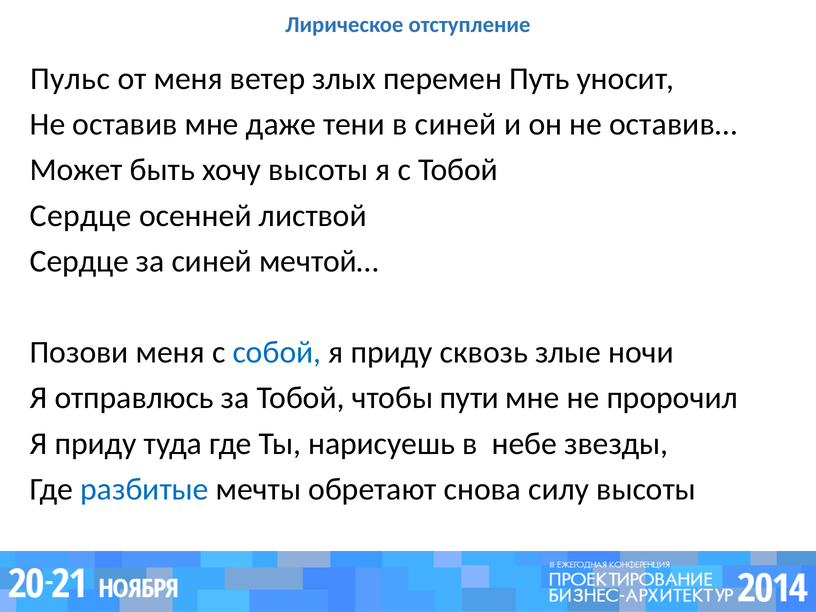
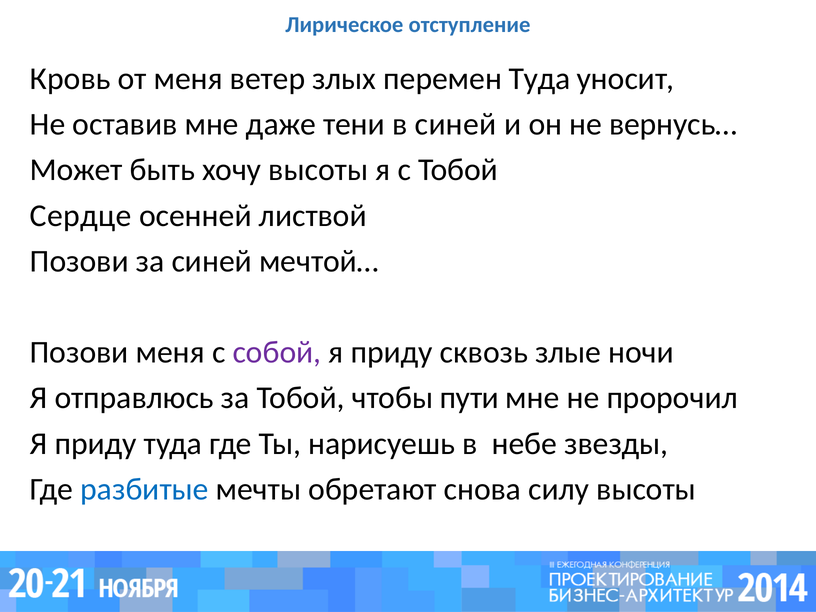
Пульс: Пульс -> Кровь (70, 79)
перемен Путь: Путь -> Туда (539, 79)
оставив…: оставив… -> вернусь… (673, 124)
Сердце: Сердце -> Позови (79, 261)
собой colour: blue -> purple (277, 352)
